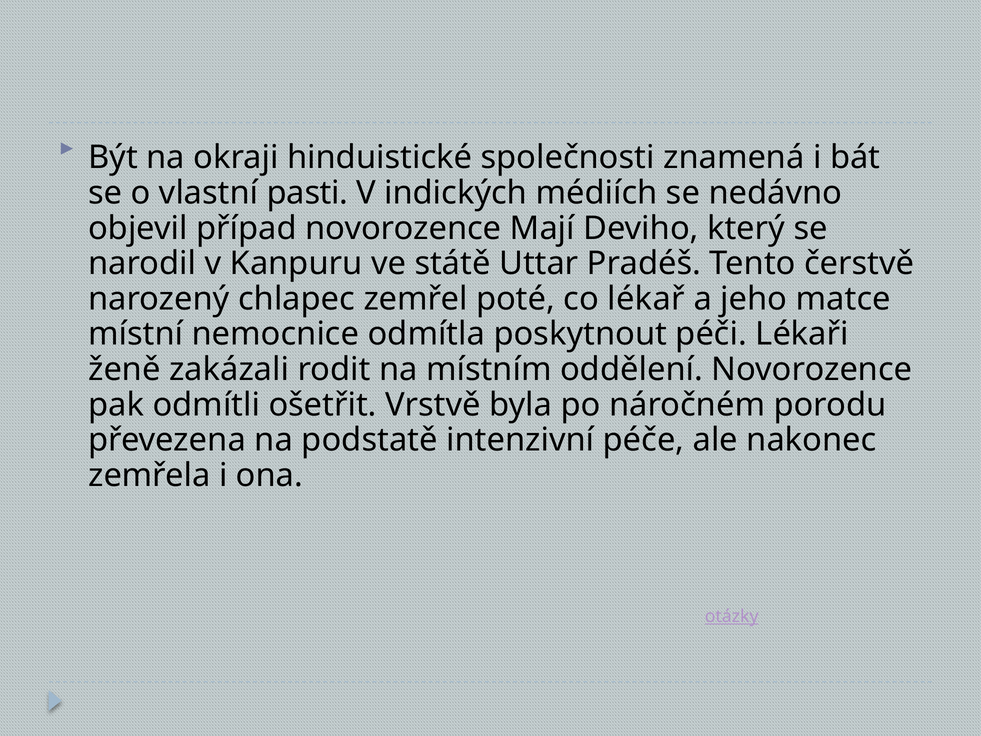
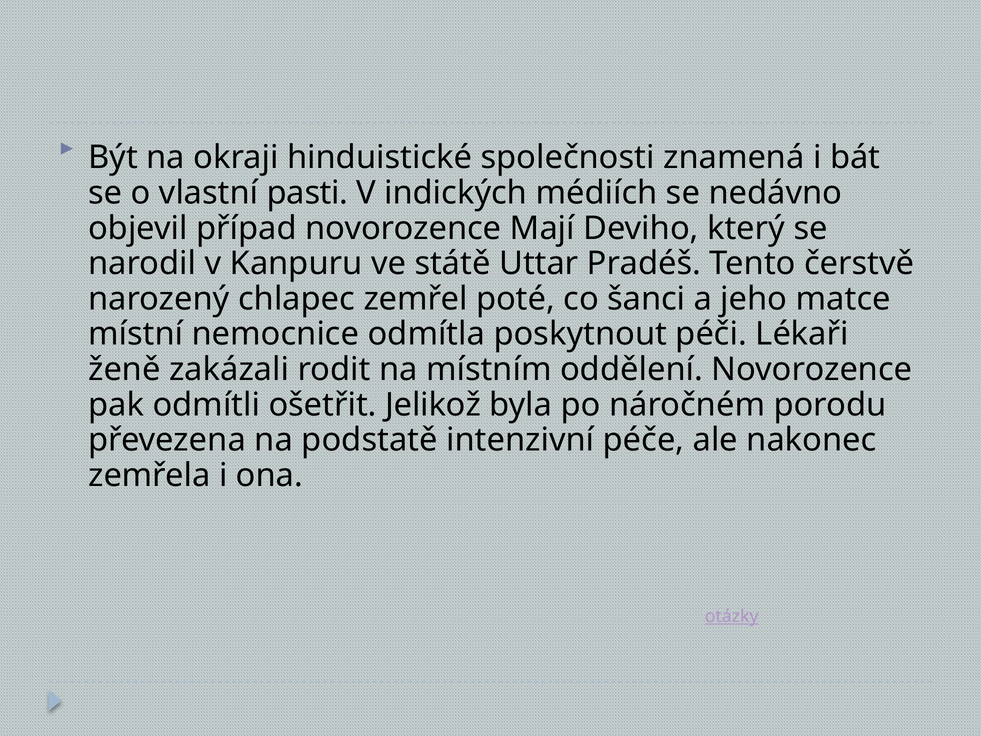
lékař: lékař -> šanci (646, 299)
Vrstvě: Vrstvě -> Jelikož (433, 405)
